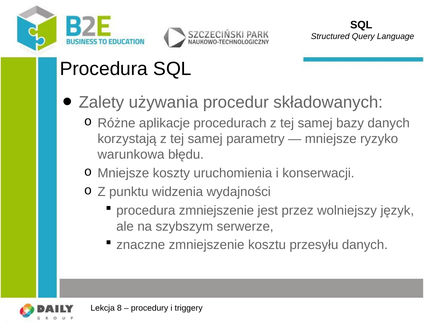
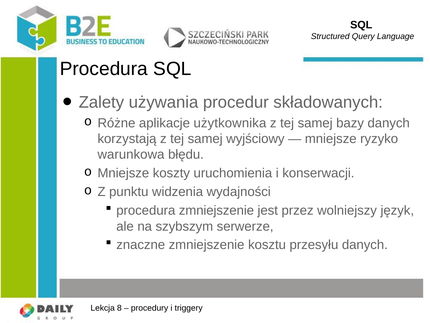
procedurach: procedurach -> użytkownika (230, 123)
parametry: parametry -> wyjściowy (255, 139)
